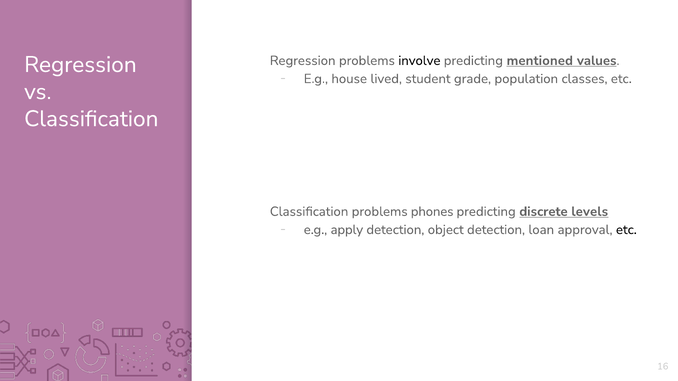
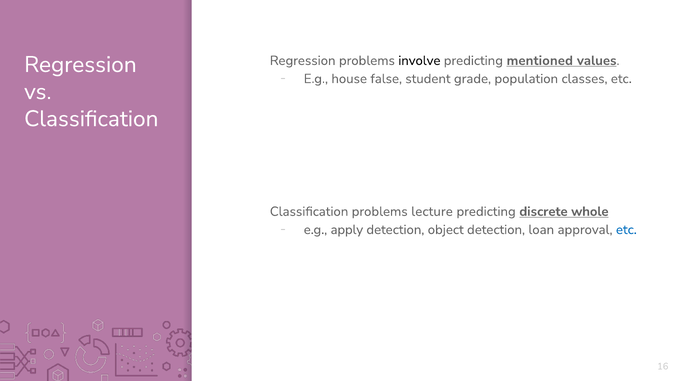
lived: lived -> false (386, 79)
phones: phones -> lecture (432, 212)
levels: levels -> whole (590, 212)
etc colour: black -> blue (626, 230)
